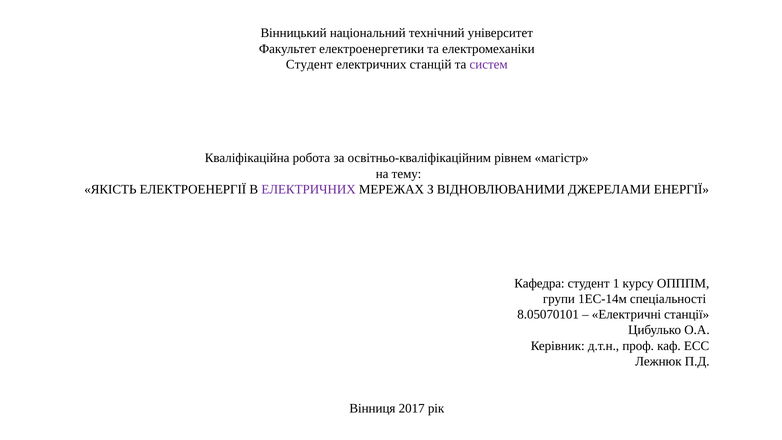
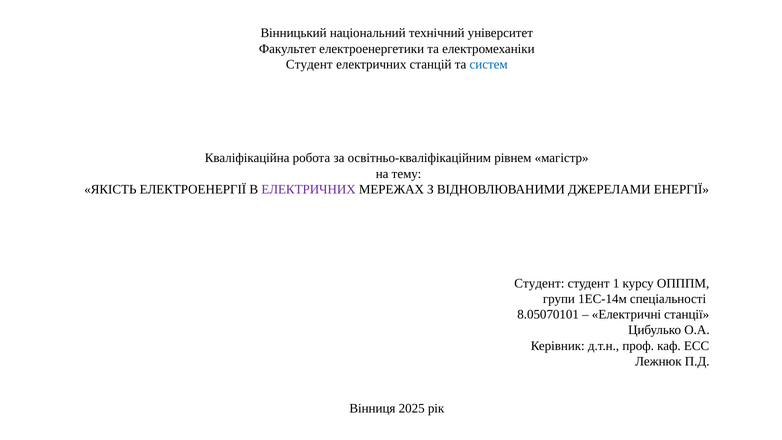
систем colour: purple -> blue (489, 64)
Кафедра: Кафедра -> Студент (539, 283)
2017: 2017 -> 2025 (412, 408)
